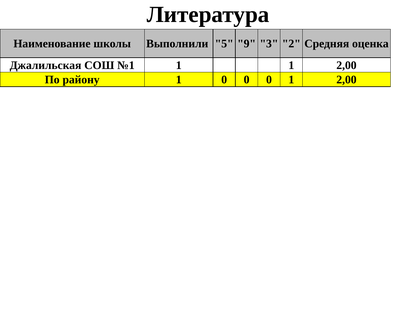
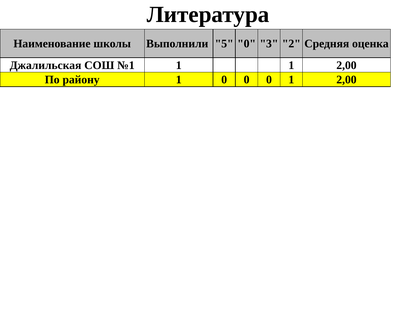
5 9: 9 -> 0 (247, 44)
